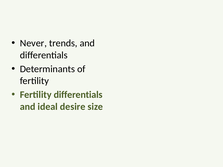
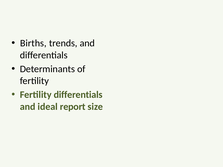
Never: Never -> Births (33, 43)
desire: desire -> report (73, 107)
